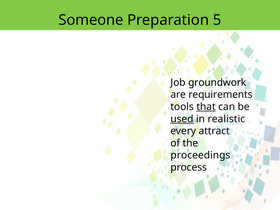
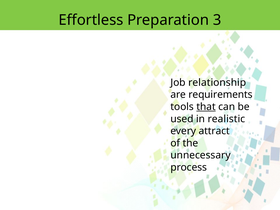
Someone: Someone -> Effortless (91, 20)
5: 5 -> 3 (217, 20)
groundwork: groundwork -> relationship (217, 83)
used underline: present -> none (182, 119)
proceedings: proceedings -> unnecessary (201, 155)
